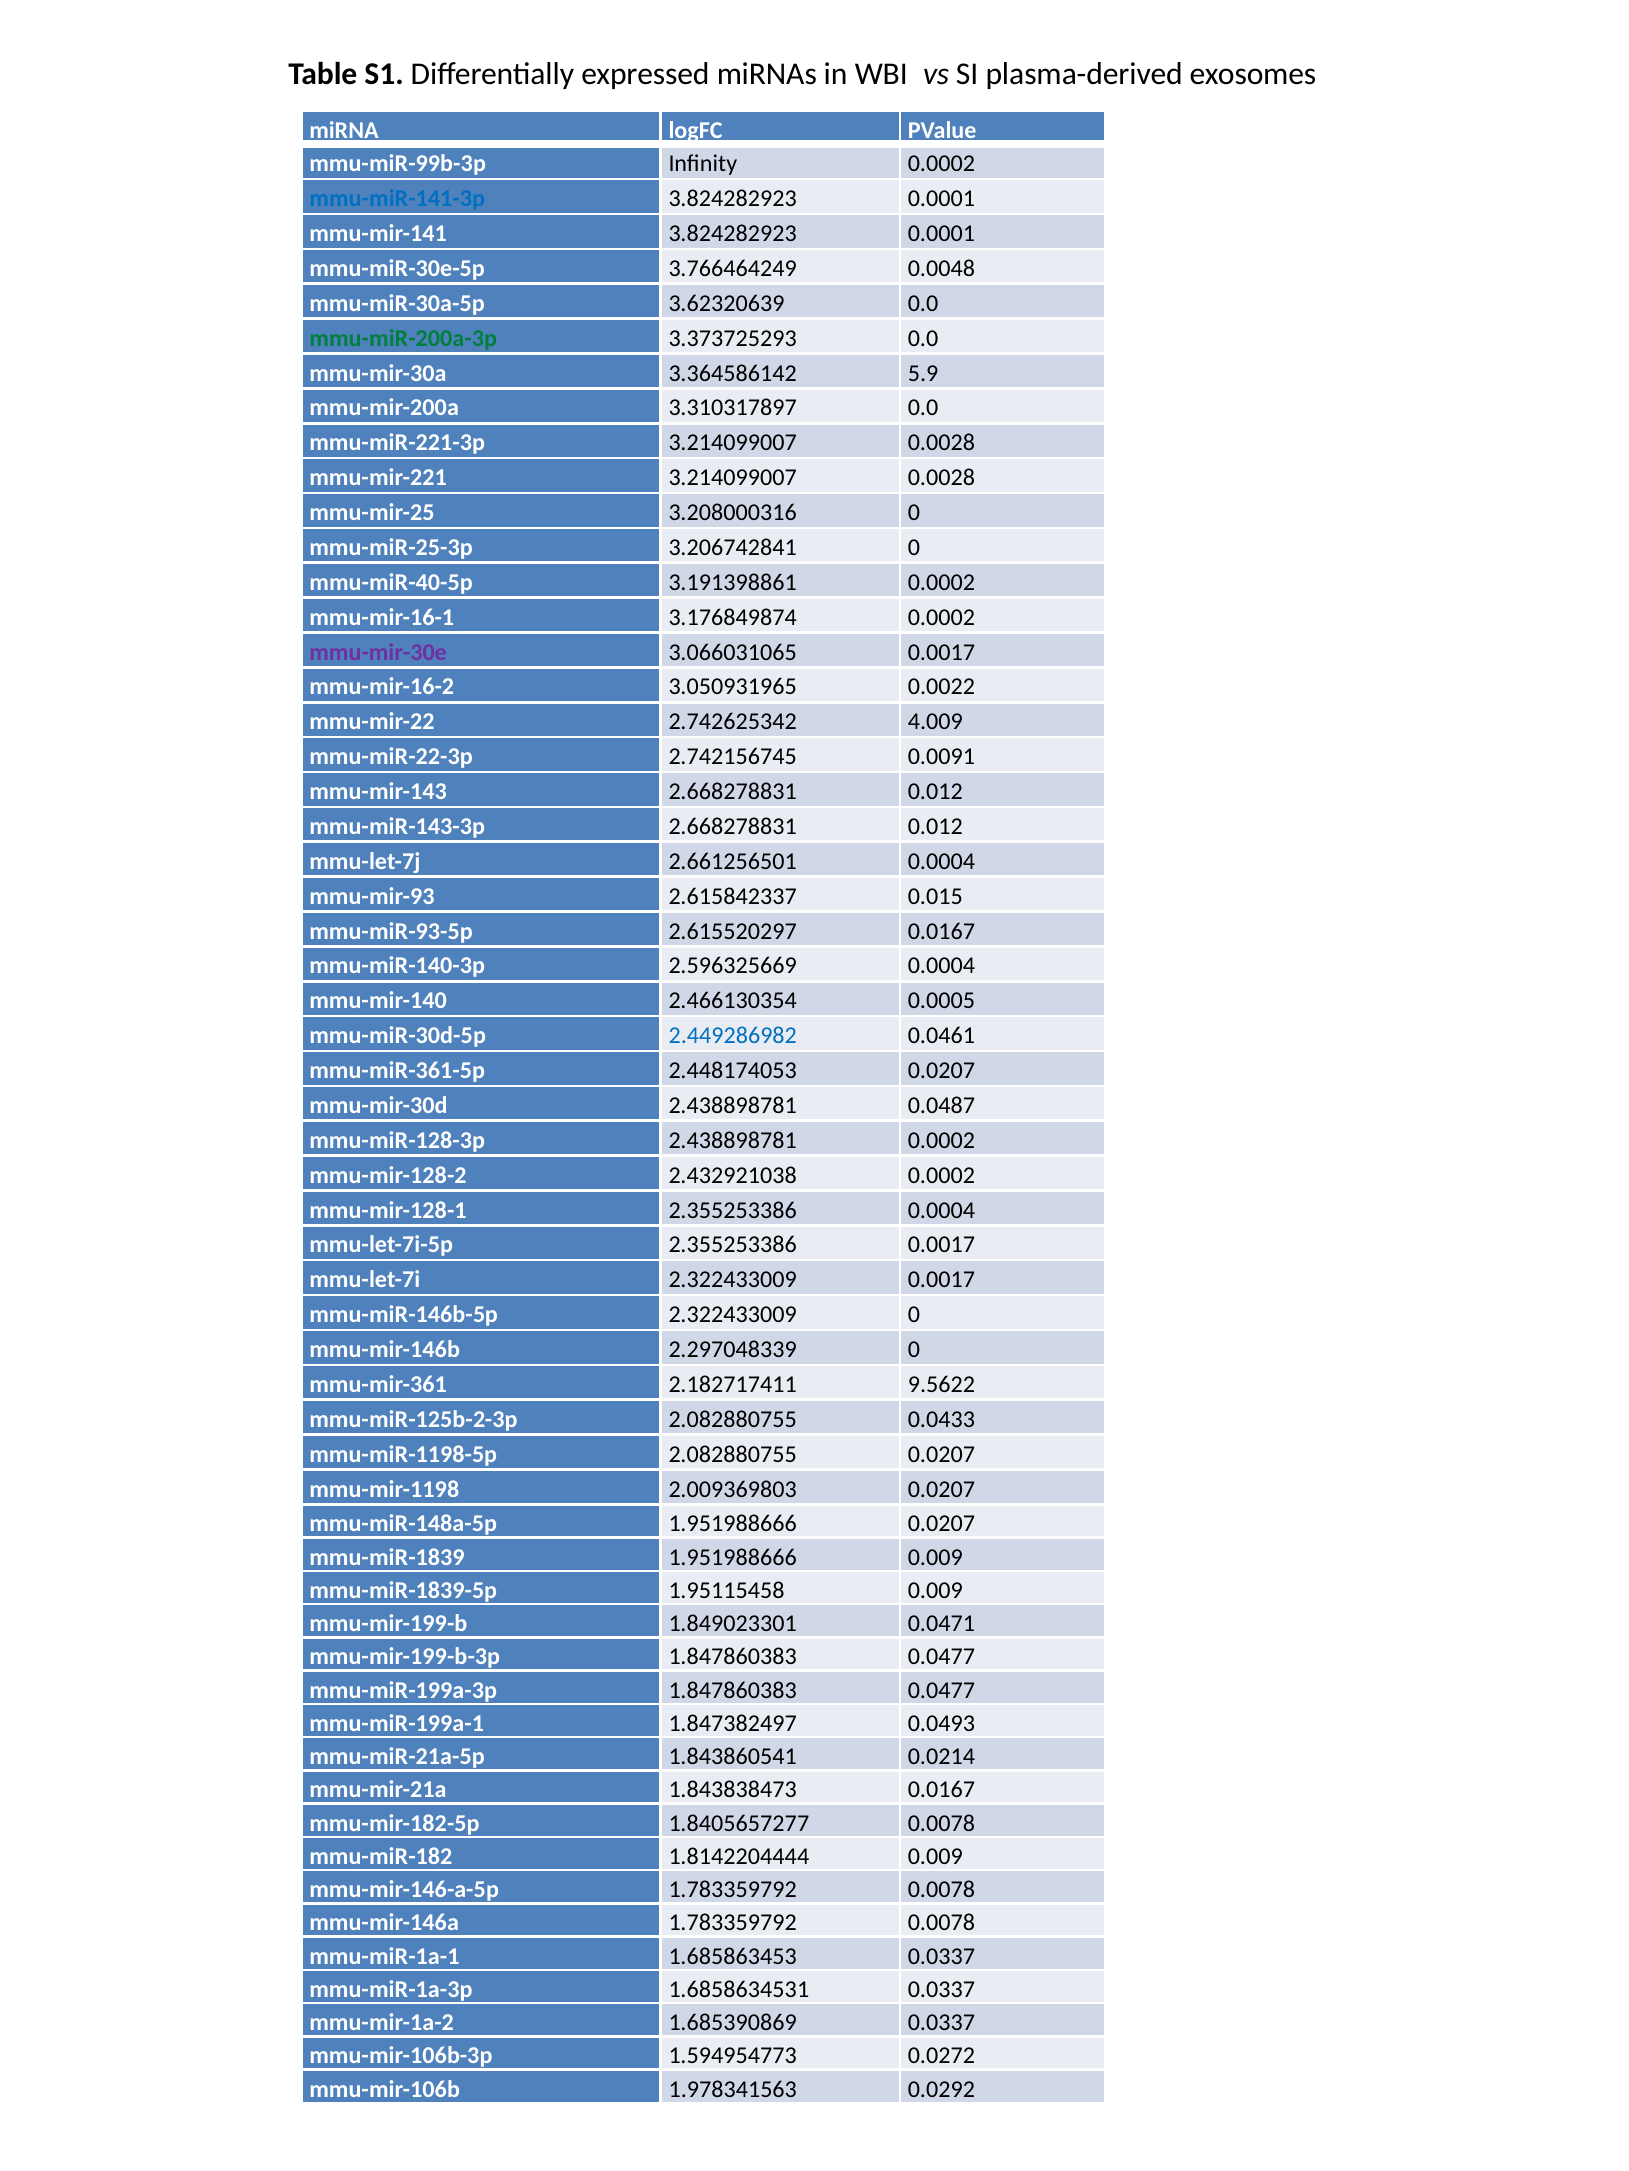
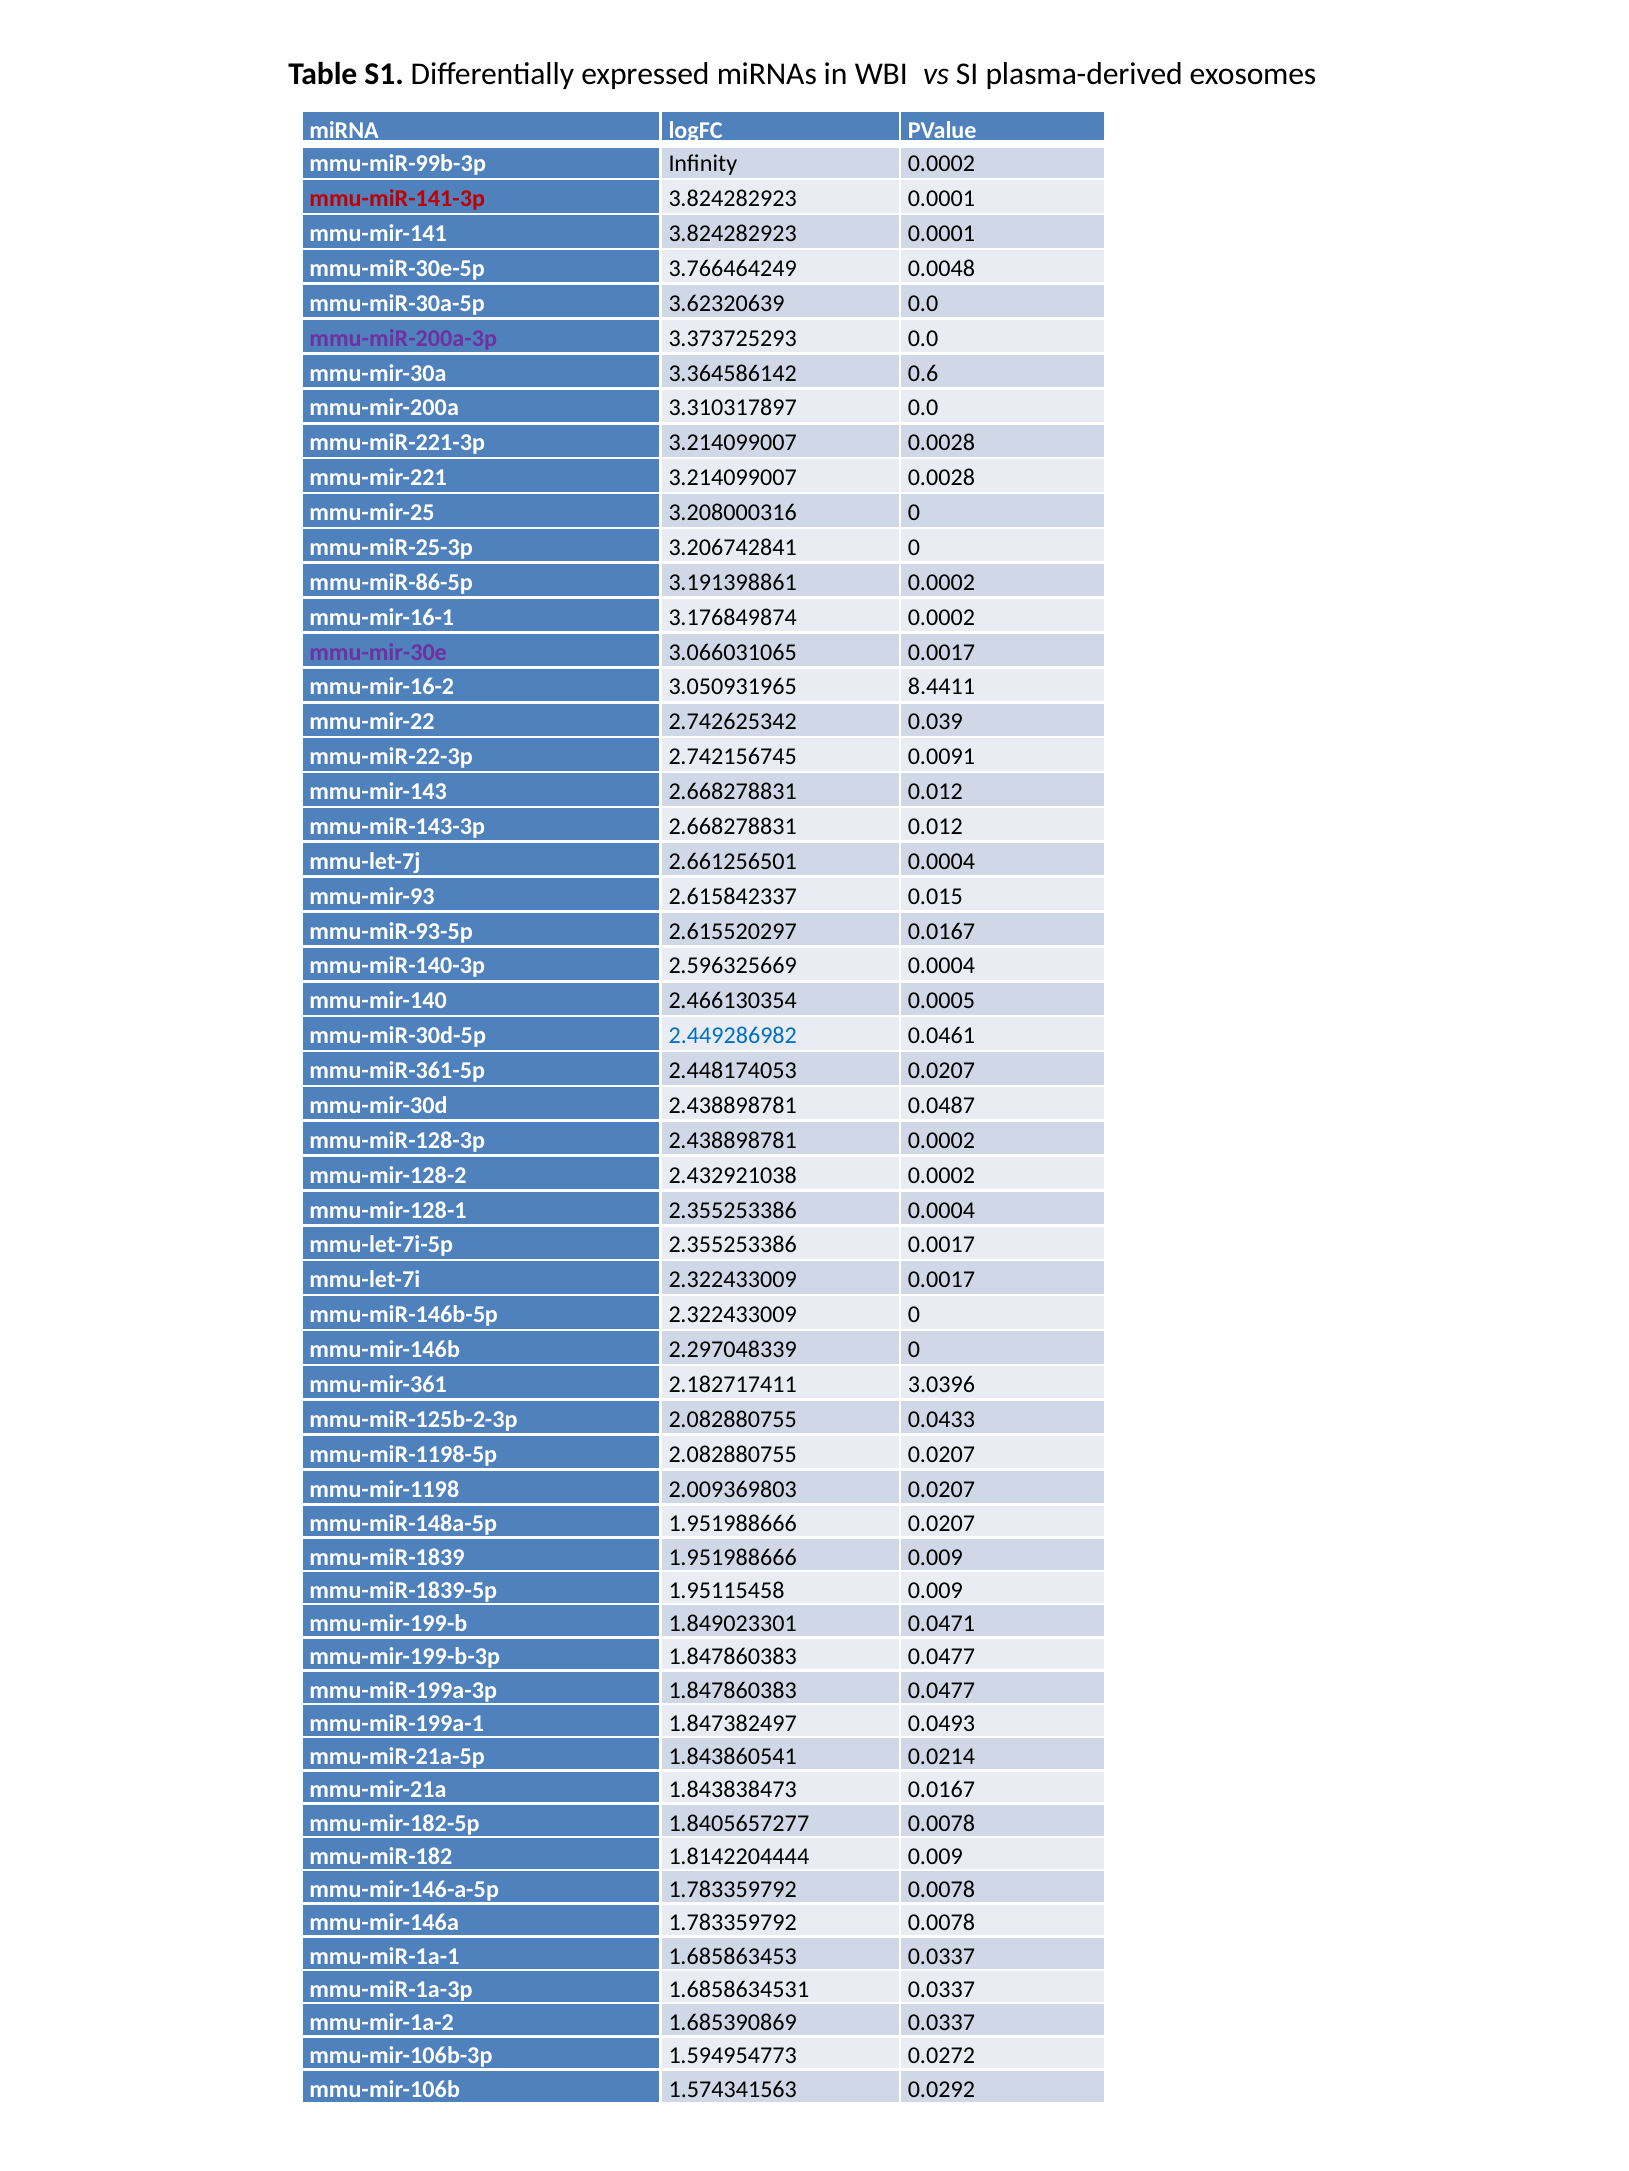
mmu-miR-141-3p colour: blue -> red (397, 199)
mmu-miR-200a-3p colour: green -> purple (403, 338)
5.9: 5.9 -> 0.6 (923, 373)
mmu-miR-40-5p: mmu-miR-40-5p -> mmu-miR-86-5p (391, 583)
0.0022: 0.0022 -> 8.4411 (941, 687)
4.009: 4.009 -> 0.039 (935, 722)
9.5622: 9.5622 -> 3.0396 (941, 1385)
1.978341563: 1.978341563 -> 1.574341563 (733, 2090)
